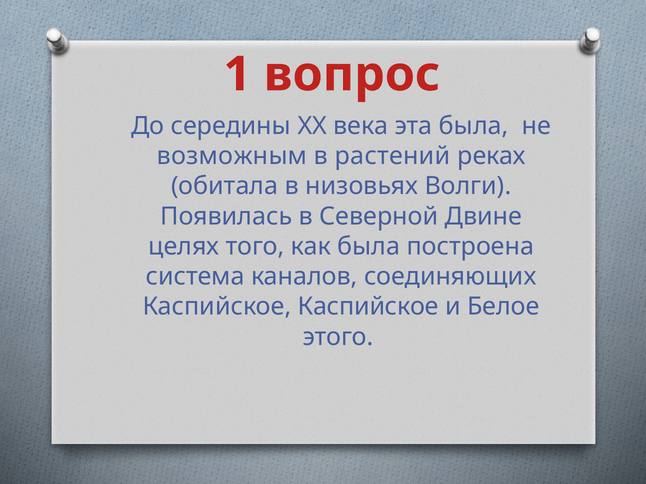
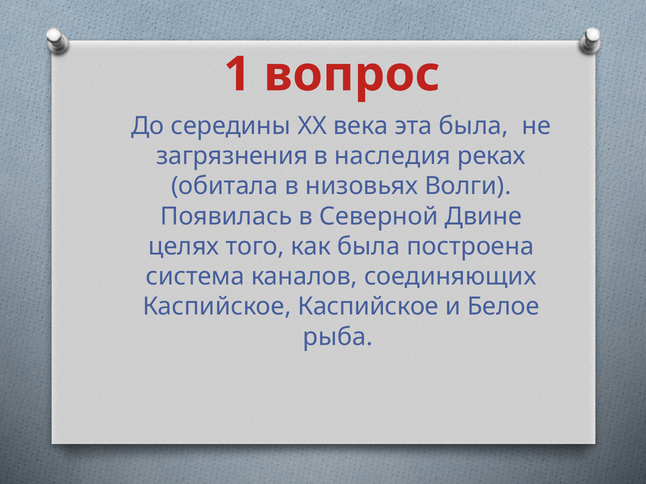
возможным: возможным -> загрязнения (232, 156)
растений: растений -> наследия (393, 156)
этого: этого -> рыба (338, 337)
